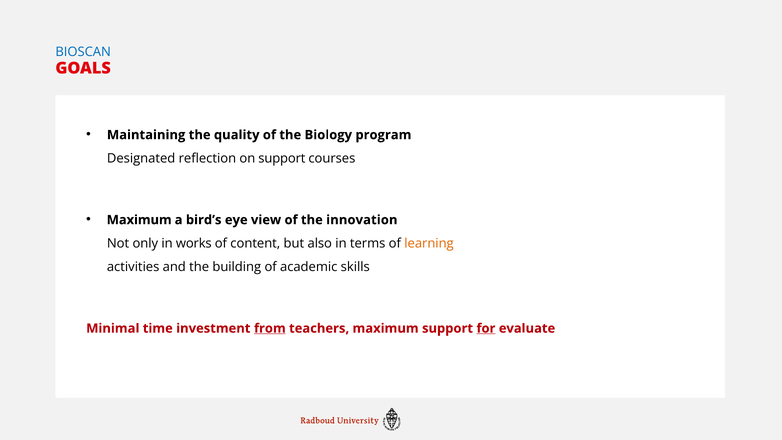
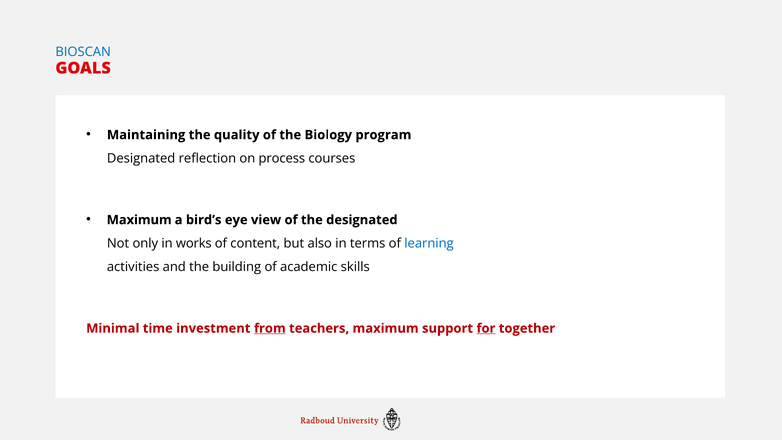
on support: support -> process (282, 158)
the innovation: innovation -> designated (362, 220)
learning colour: orange -> blue (429, 243)
evaluate: evaluate -> together (527, 328)
